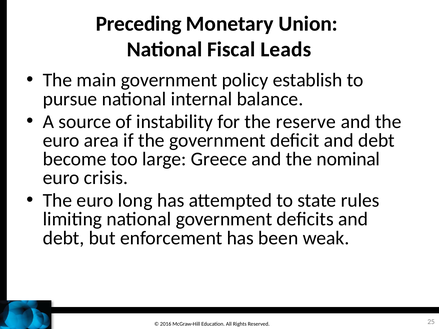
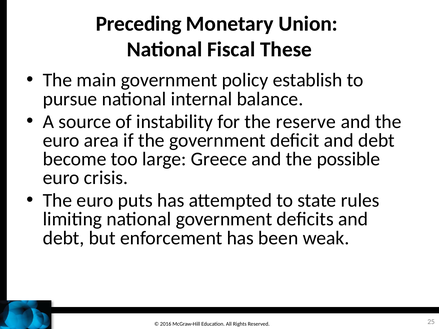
Leads: Leads -> These (286, 49)
nominal: nominal -> possible (348, 159)
long: long -> puts (135, 201)
